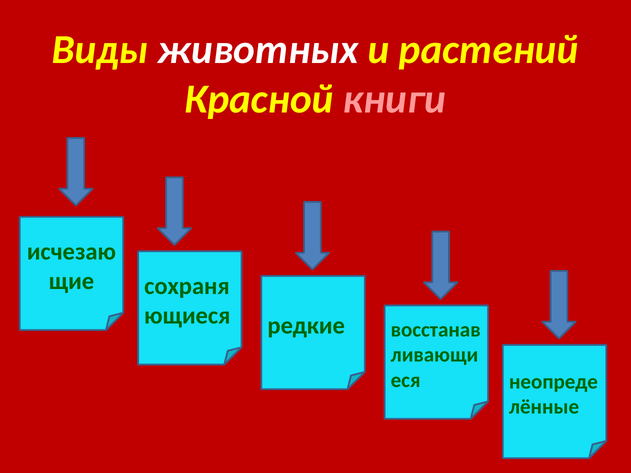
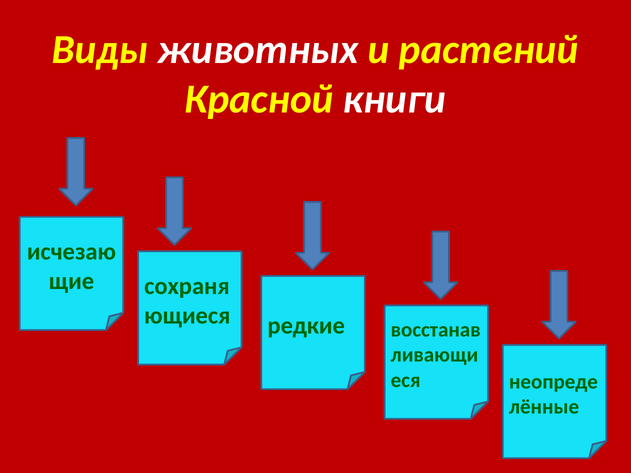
книги colour: pink -> white (394, 99)
